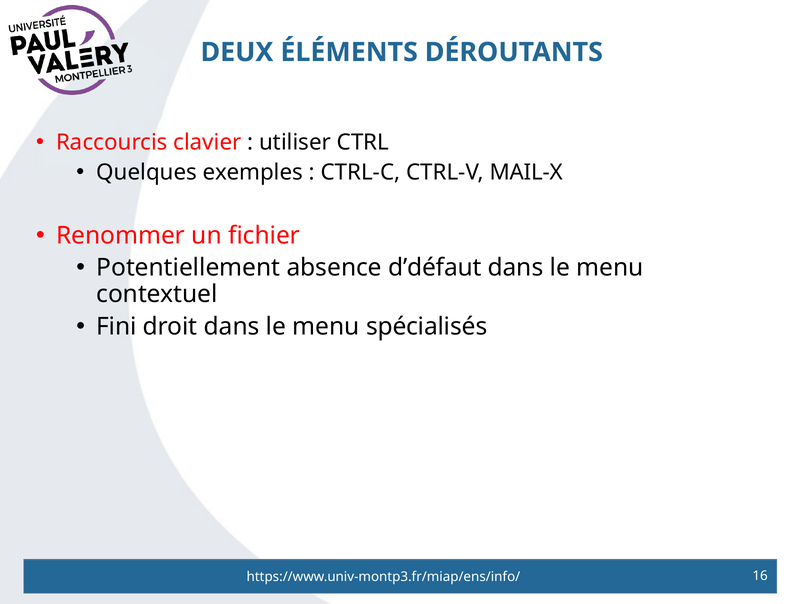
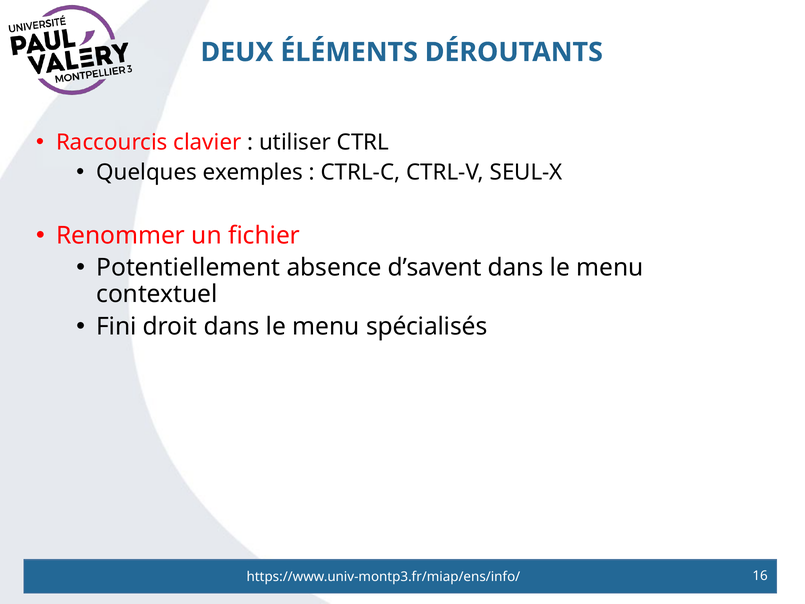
MAIL-X: MAIL-X -> SEUL-X (526, 172)
d’défaut: d’défaut -> d’savent (435, 268)
